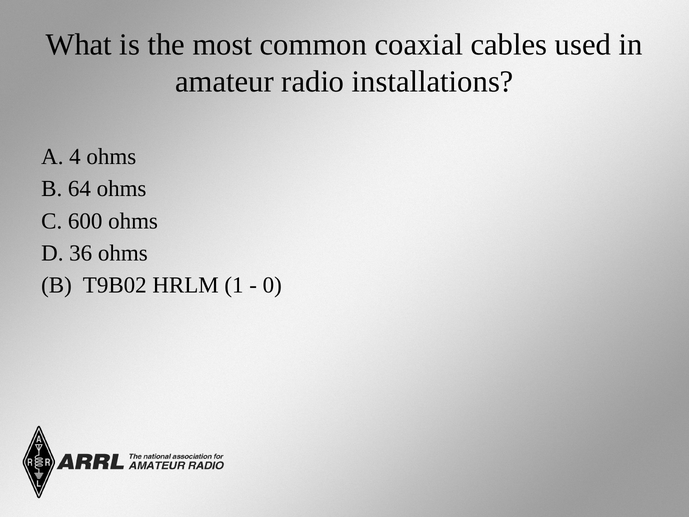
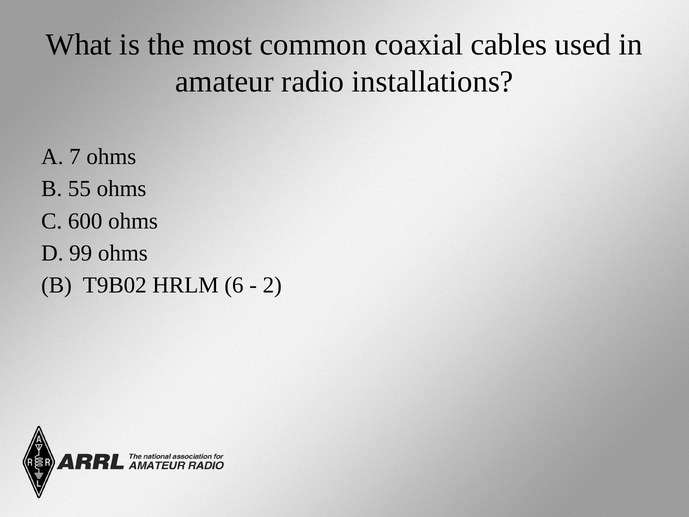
4: 4 -> 7 (75, 157)
64: 64 -> 55 (79, 189)
36: 36 -> 99 (81, 253)
1: 1 -> 6 (234, 285)
0: 0 -> 2 (272, 285)
